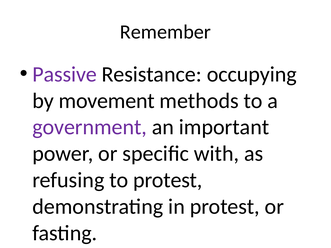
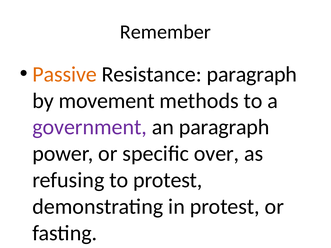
Passive colour: purple -> orange (65, 74)
Resistance occupying: occupying -> paragraph (252, 74)
an important: important -> paragraph (224, 127)
with: with -> over (217, 154)
